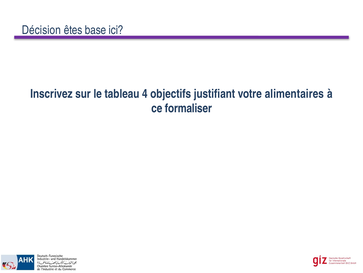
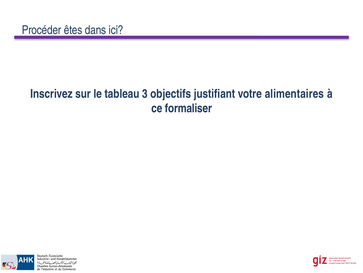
Décision: Décision -> Procéder (42, 30)
base: base -> dans (96, 30)
4: 4 -> 3 (145, 94)
